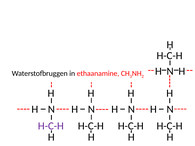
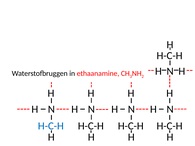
H-C-H colour: purple -> blue (51, 126)
